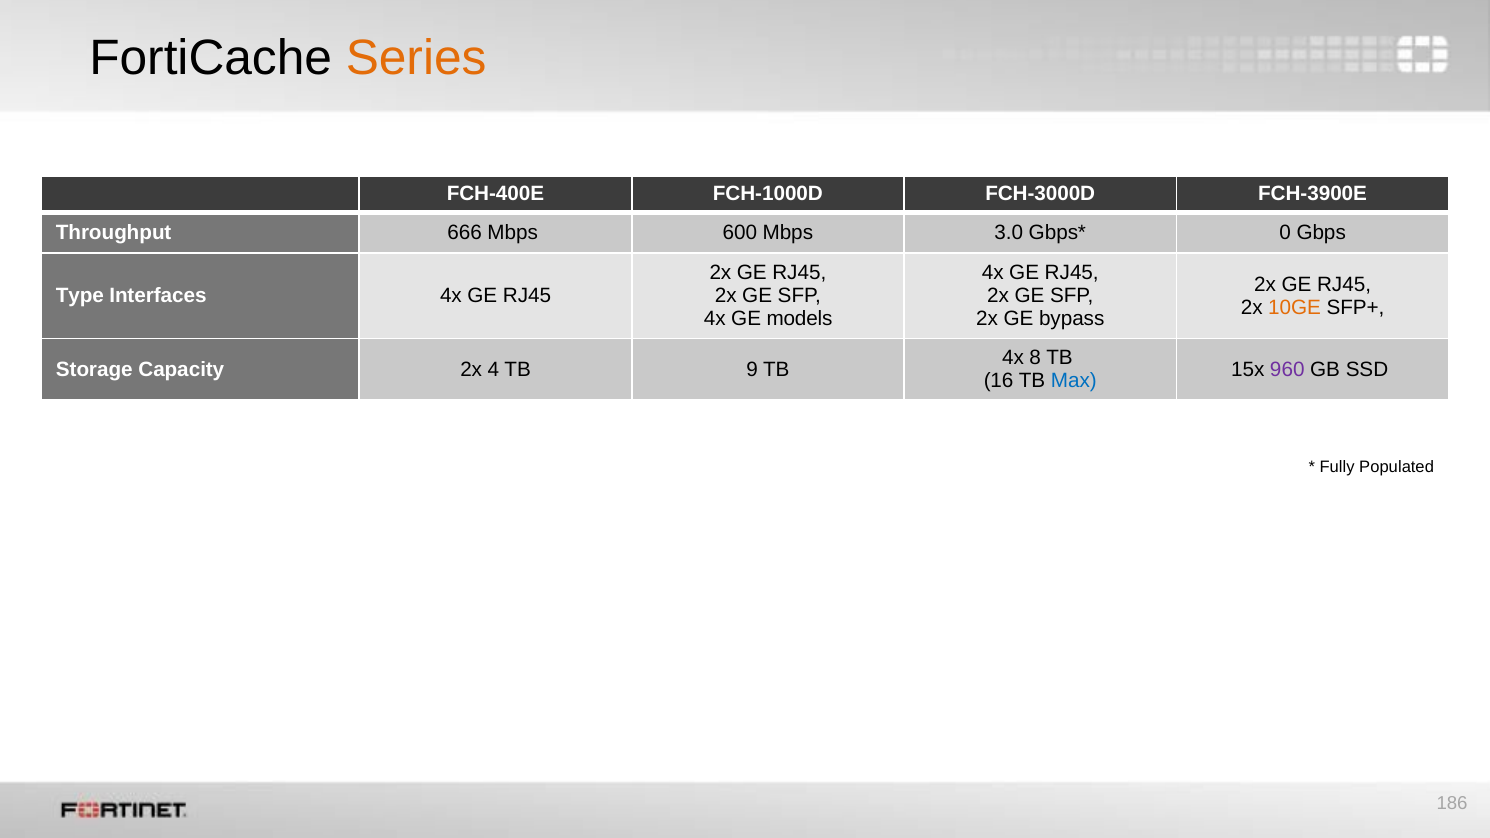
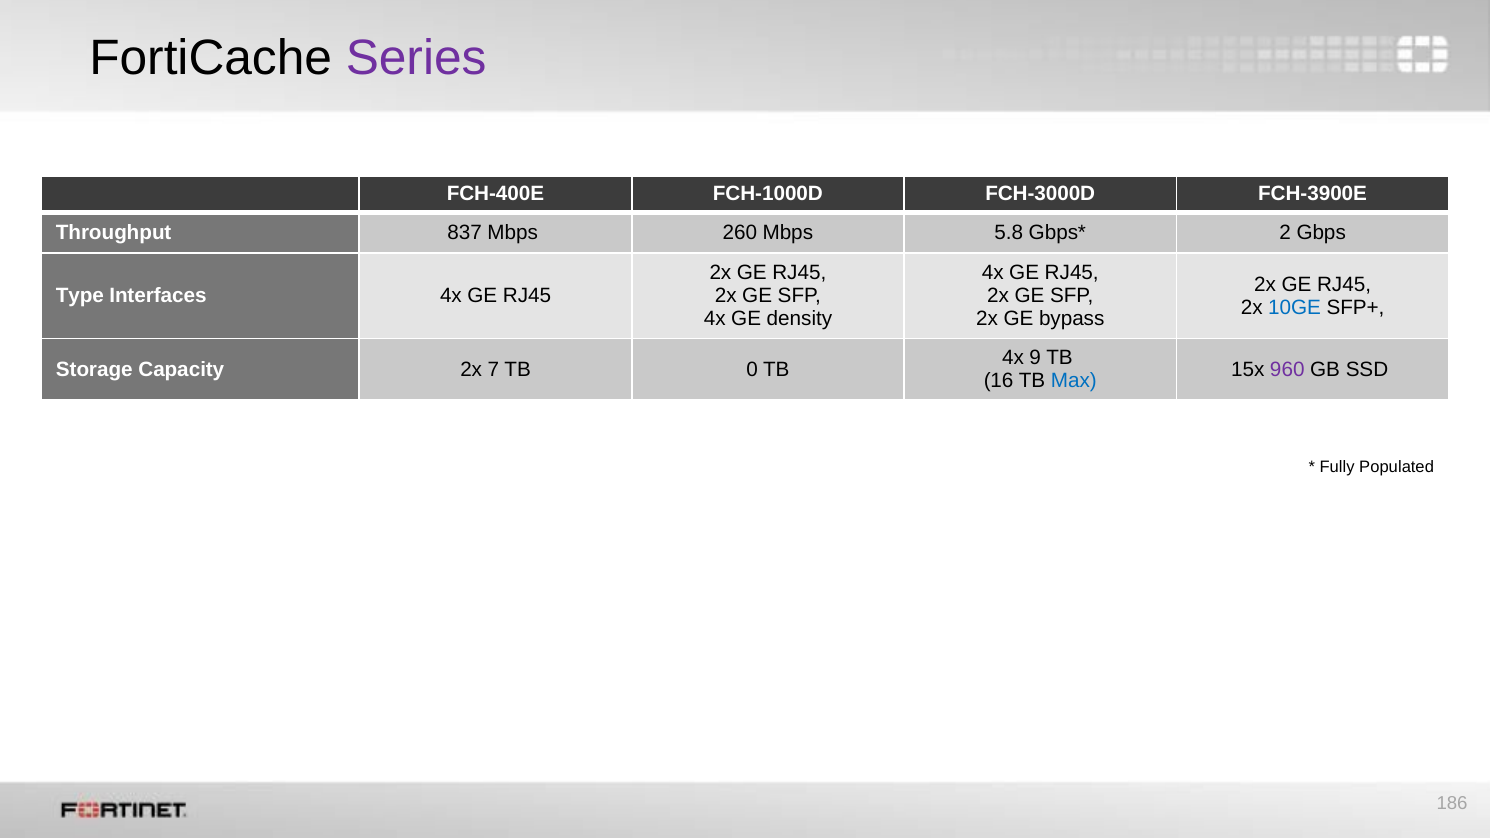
Series colour: orange -> purple (416, 58)
666: 666 -> 837 (465, 233)
600: 600 -> 260 (740, 233)
3.0: 3.0 -> 5.8 (1009, 233)
0: 0 -> 2 (1285, 233)
10GE colour: orange -> blue (1295, 308)
models: models -> density (799, 319)
8: 8 -> 9 (1035, 358)
4: 4 -> 7 (493, 369)
9: 9 -> 0 (752, 369)
